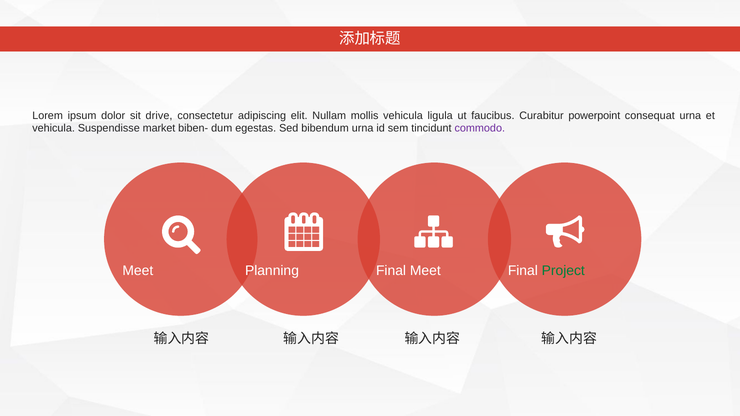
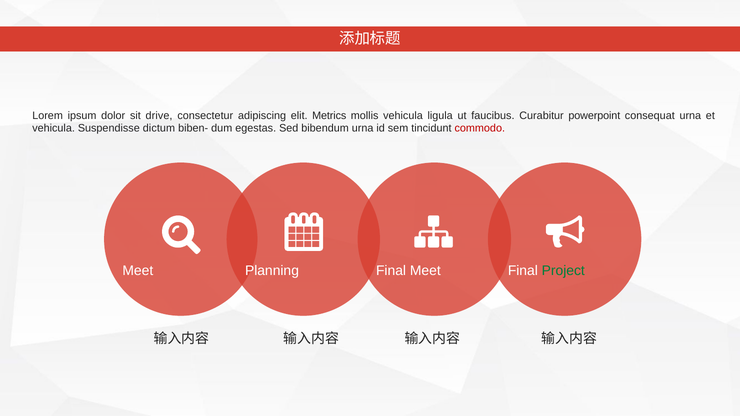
Nullam: Nullam -> Metrics (329, 116)
market: market -> dictum (159, 129)
commodo colour: purple -> red (480, 129)
